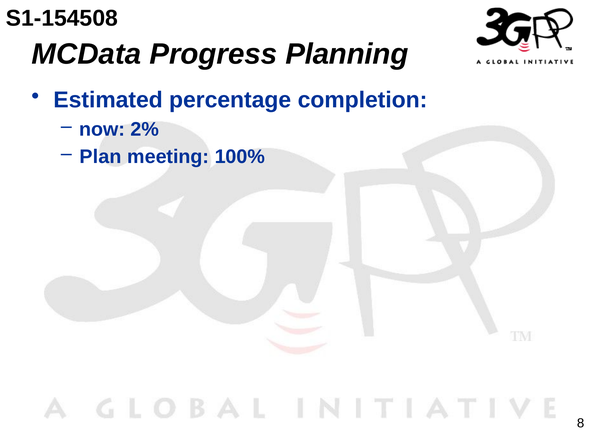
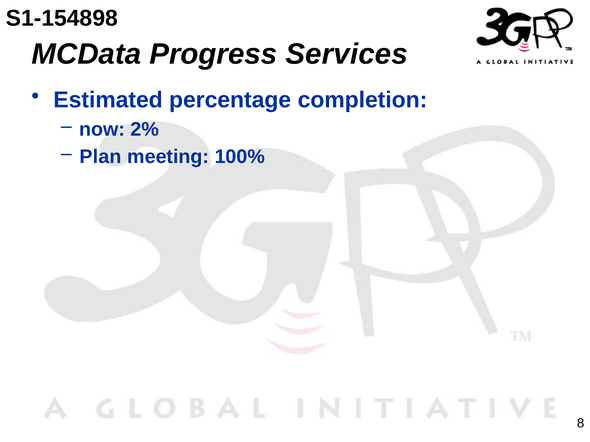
S1-154508: S1-154508 -> S1-154898 (62, 18)
Planning: Planning -> Services (347, 54)
